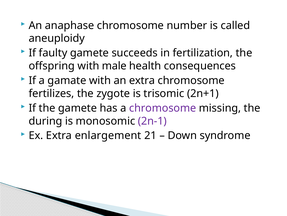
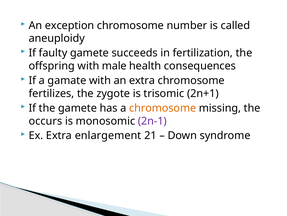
anaphase: anaphase -> exception (70, 25)
chromosome colour: purple -> orange (163, 108)
during: during -> occurs (45, 121)
